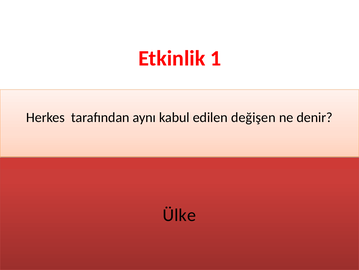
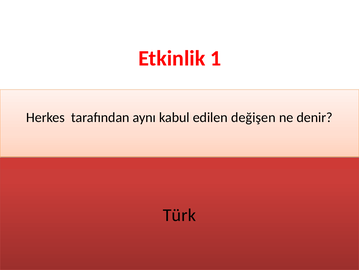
Ülke: Ülke -> Türk (179, 214)
